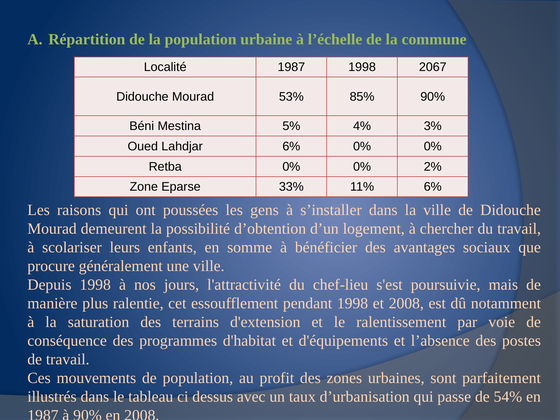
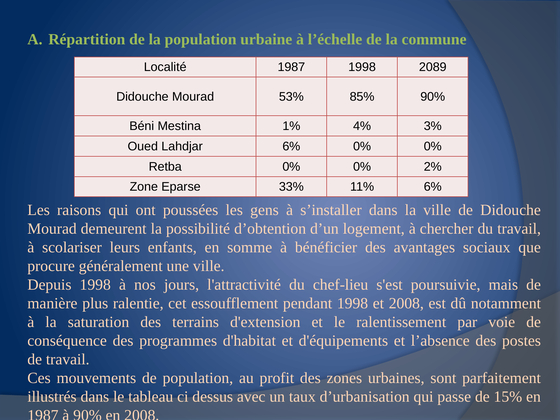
2067: 2067 -> 2089 (433, 67)
5%: 5% -> 1% (291, 126)
54%: 54% -> 15% (508, 397)
